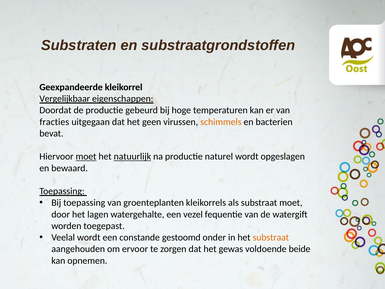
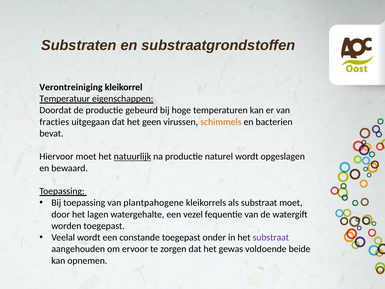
Geexpandeerde: Geexpandeerde -> Verontreiniging (71, 87)
Vergelijkbaar: Vergelijkbaar -> Temperatuur (65, 99)
moet underline: present -> none (86, 156)
groenteplanten: groenteplanten -> plantpahogene (154, 203)
constande gestoomd: gestoomd -> toegepast (181, 237)
substraat colour: orange -> purple (271, 237)
